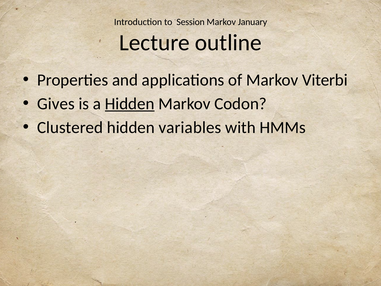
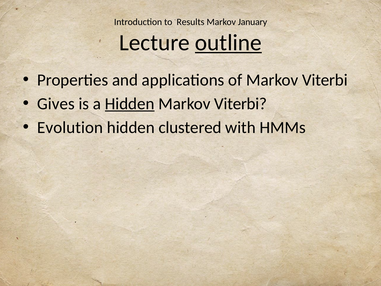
Session: Session -> Results (191, 22)
outline underline: none -> present (228, 43)
Codon: Codon -> Viterbi (241, 104)
Clustered: Clustered -> Evolution (70, 127)
variables: variables -> clustered (190, 127)
